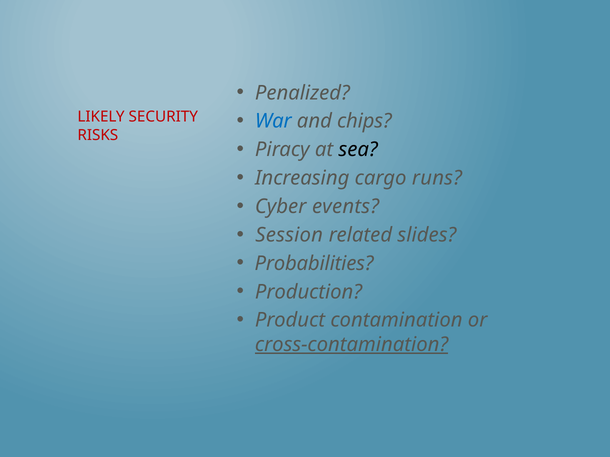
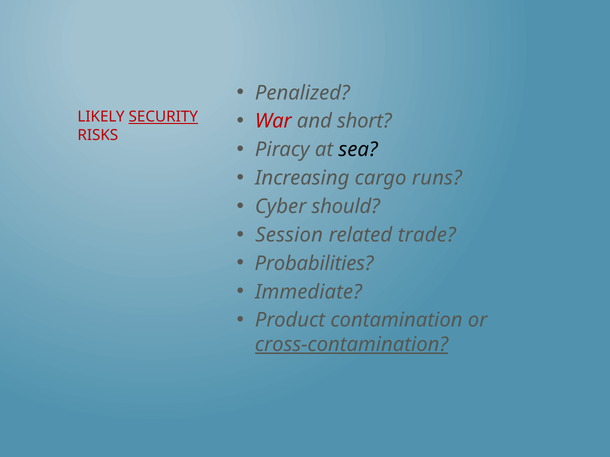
War colour: blue -> red (273, 121)
chips: chips -> short (364, 121)
SECURITY underline: none -> present (163, 117)
events: events -> should (346, 207)
slides: slides -> trade (427, 235)
Production: Production -> Immediate (308, 292)
